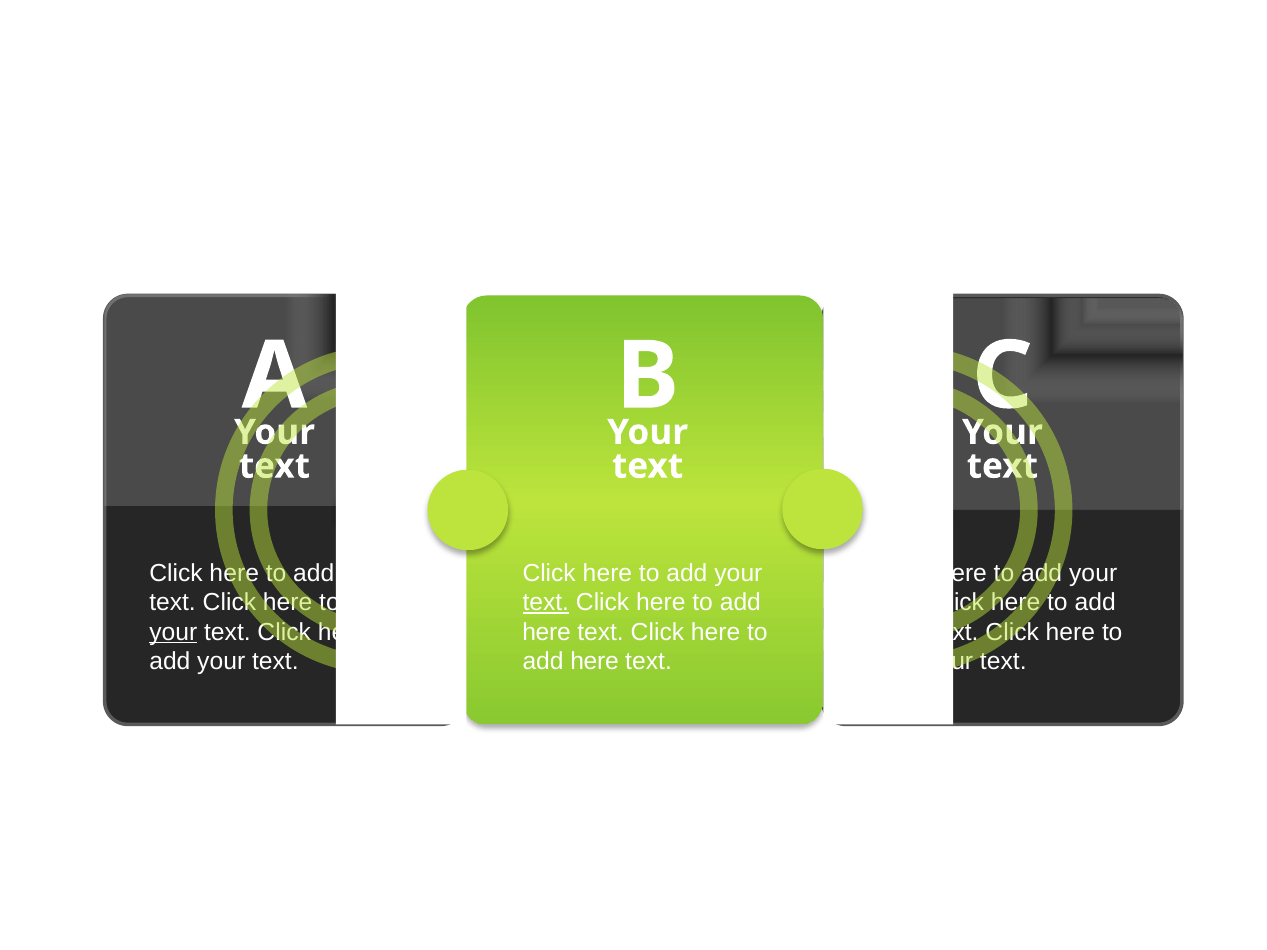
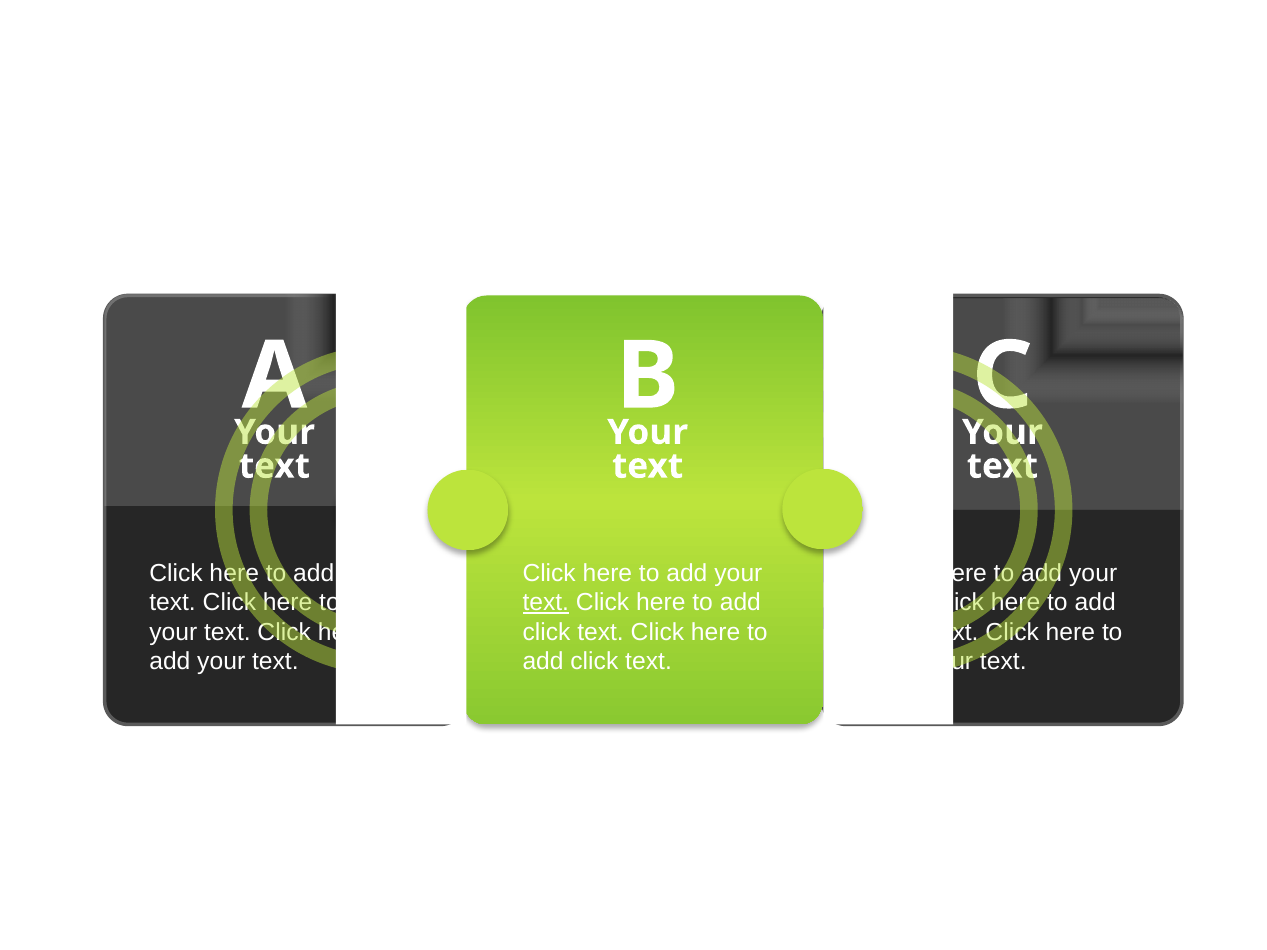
your underline: present -> none (173, 632)
here: here -> click (546, 632)
here: here -> click (594, 662)
